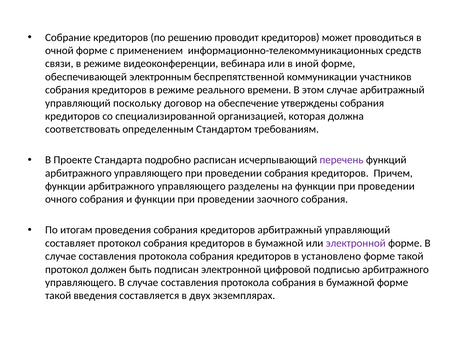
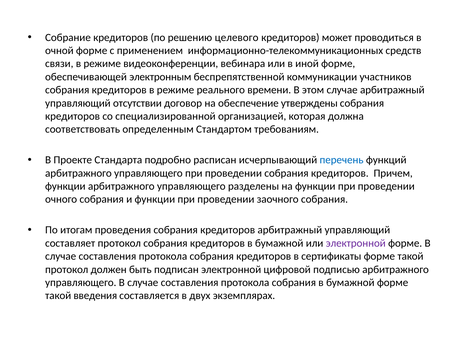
проводит: проводит -> целевого (237, 37)
поскольку: поскольку -> отсутствии (137, 103)
перечень colour: purple -> blue (342, 160)
установлено: установлено -> сертификаты (331, 256)
